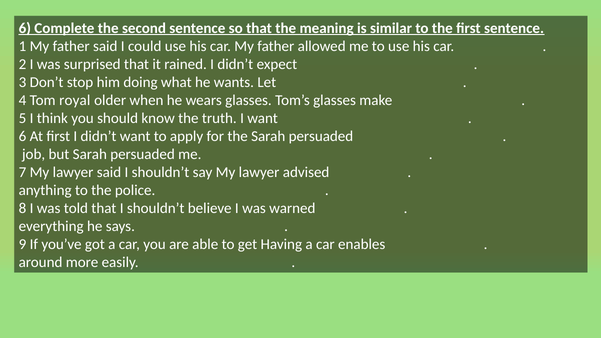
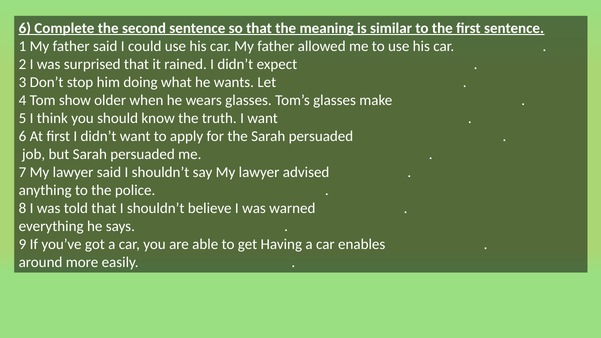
royal: royal -> show (75, 100)
